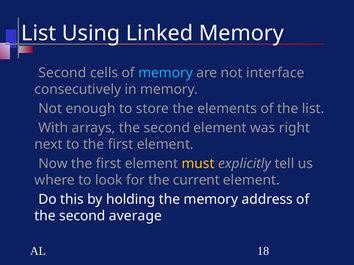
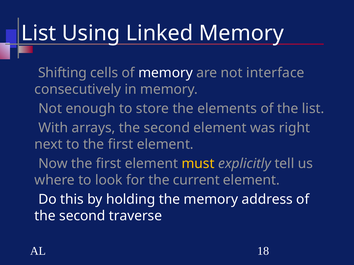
Second: Second -> Shifting (63, 73)
memory colour: light blue -> white (166, 73)
average: average -> traverse (136, 216)
